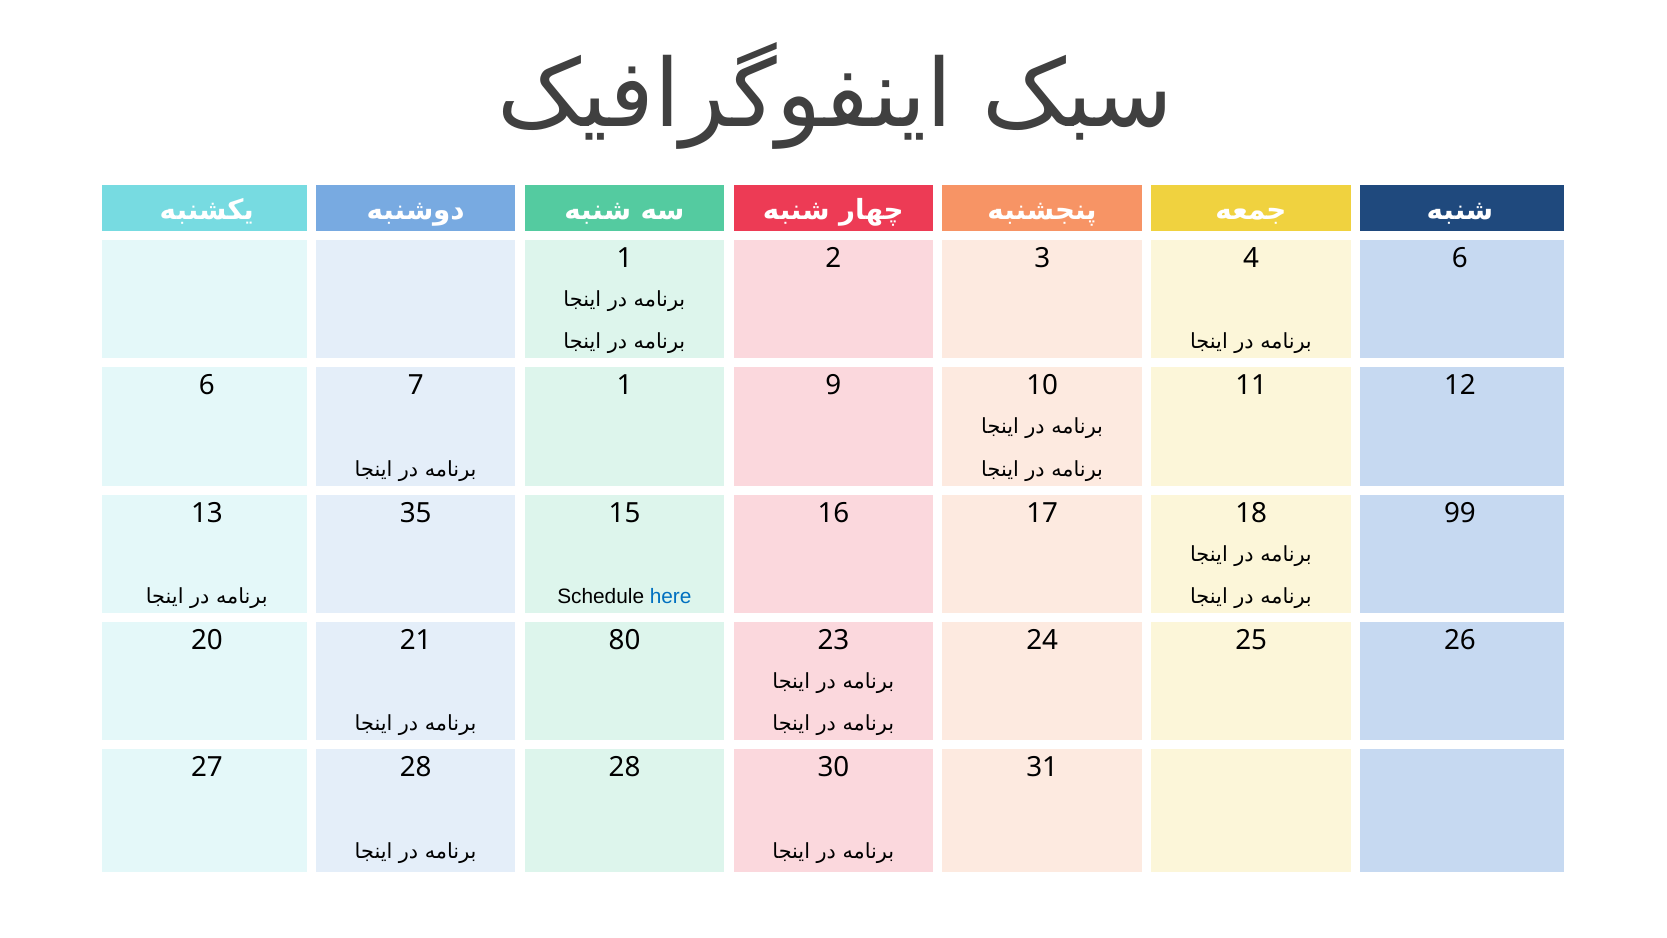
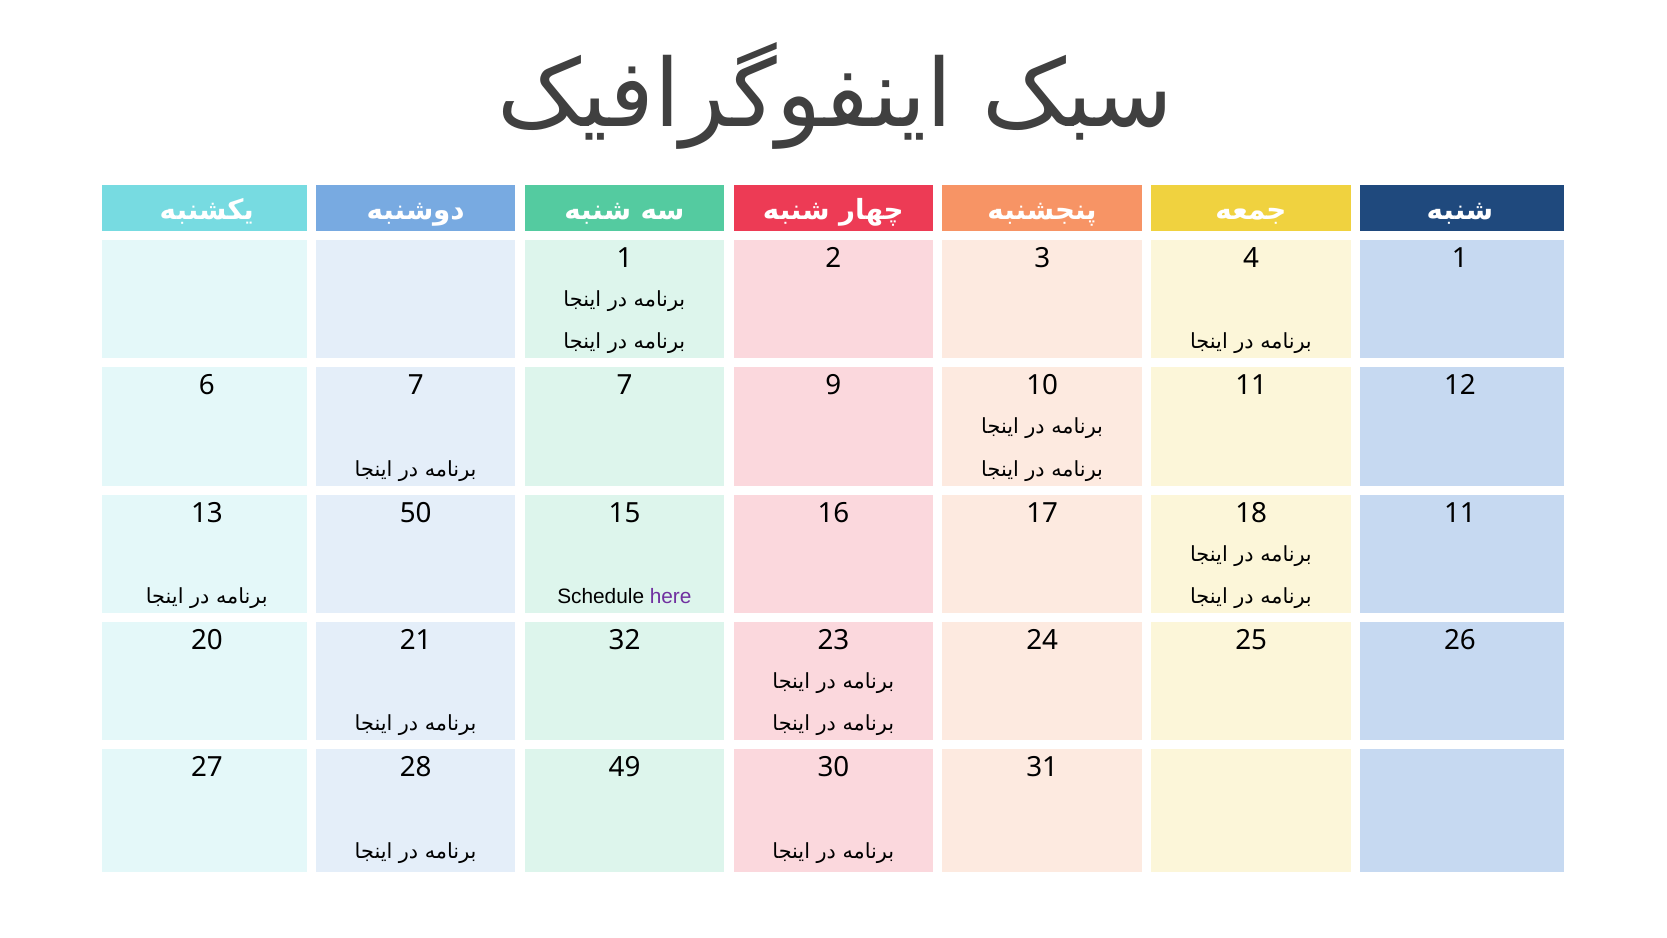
4 6: 6 -> 1 (1460, 258)
7 1: 1 -> 7 (625, 386)
35: 35 -> 50 (416, 513)
18 99: 99 -> 11 (1460, 513)
here colour: blue -> purple (671, 597)
80: 80 -> 32 (625, 640)
28 28: 28 -> 49 (625, 767)
